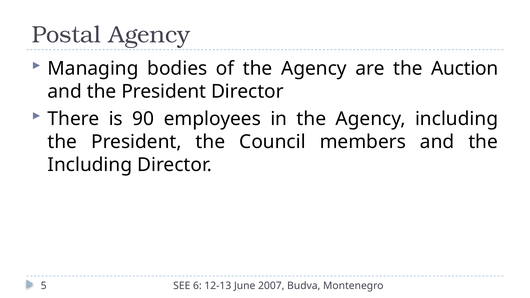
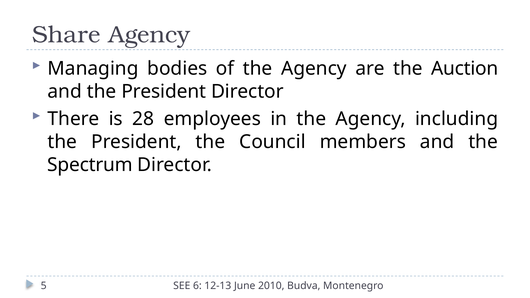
Postal: Postal -> Share (66, 35)
90: 90 -> 28 (143, 119)
Including: Including -> Spectrum (90, 165)
2007: 2007 -> 2010 (271, 286)
